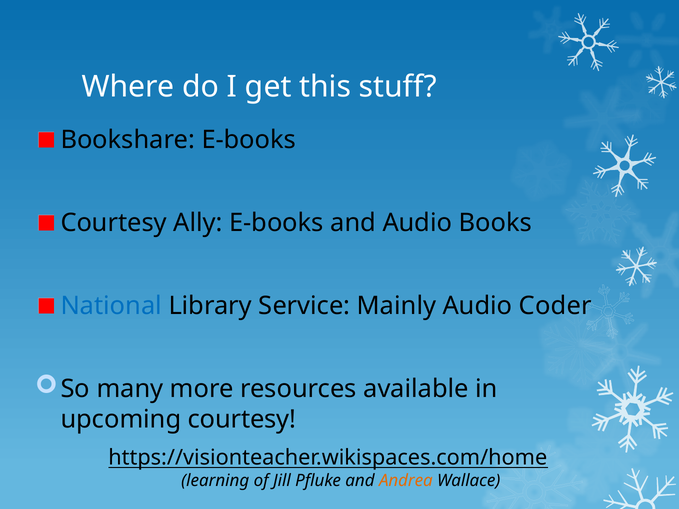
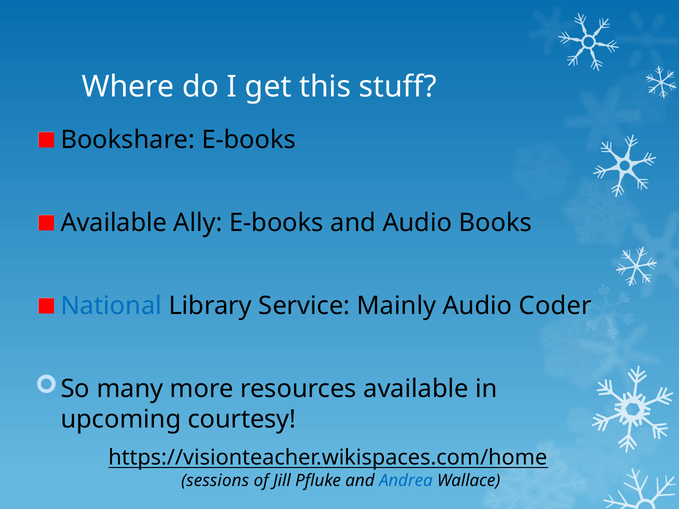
Courtesy: Courtesy -> Available (114, 223)
learning: learning -> sessions (215, 481)
Andrea colour: orange -> blue (406, 481)
